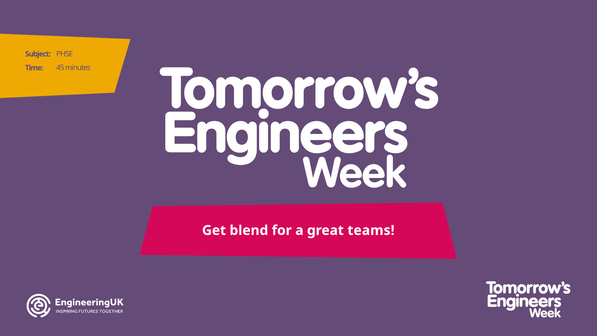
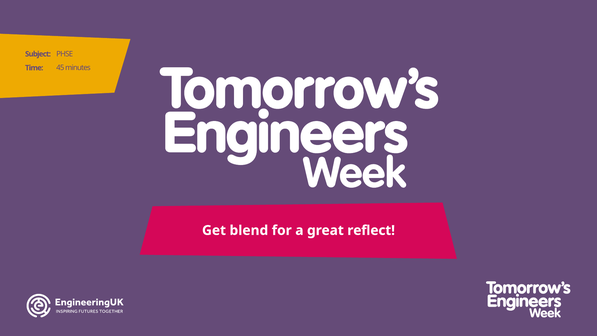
teams: teams -> reflect (371, 230)
